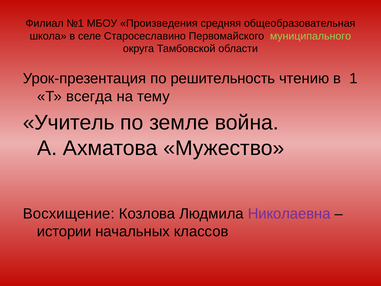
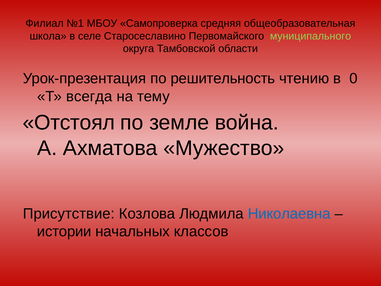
Произведения: Произведения -> Самопроверка (159, 23)
1: 1 -> 0 (353, 79)
Учитель: Учитель -> Отстоял (69, 123)
Восхищение: Восхищение -> Присутствие (69, 214)
Николаевна colour: purple -> blue (289, 214)
